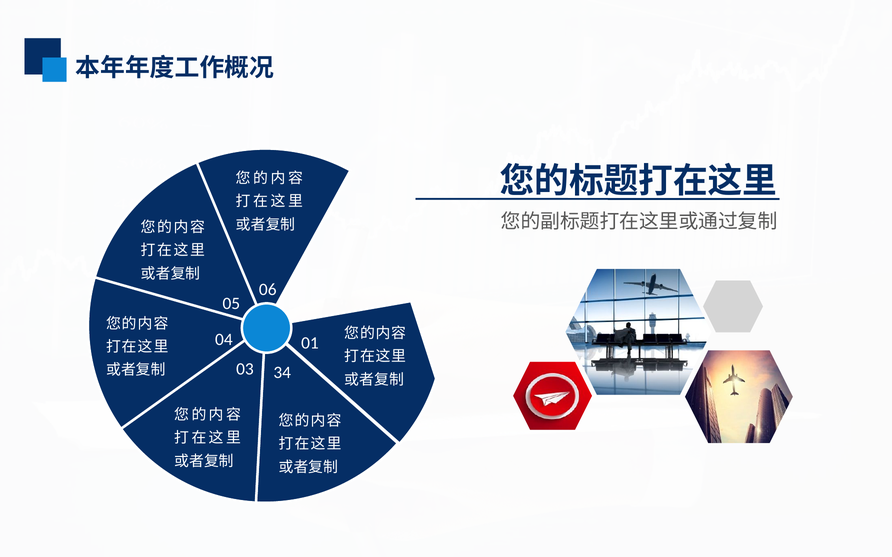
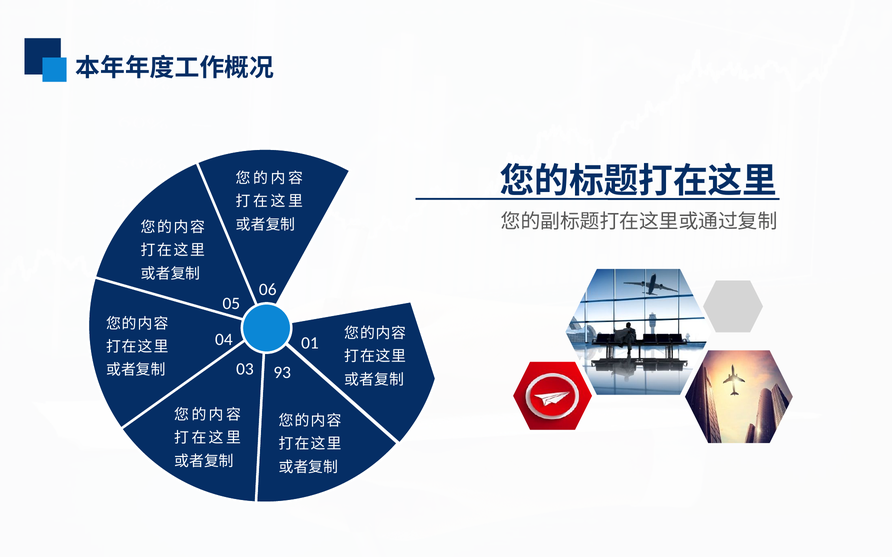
34: 34 -> 93 (282, 373)
